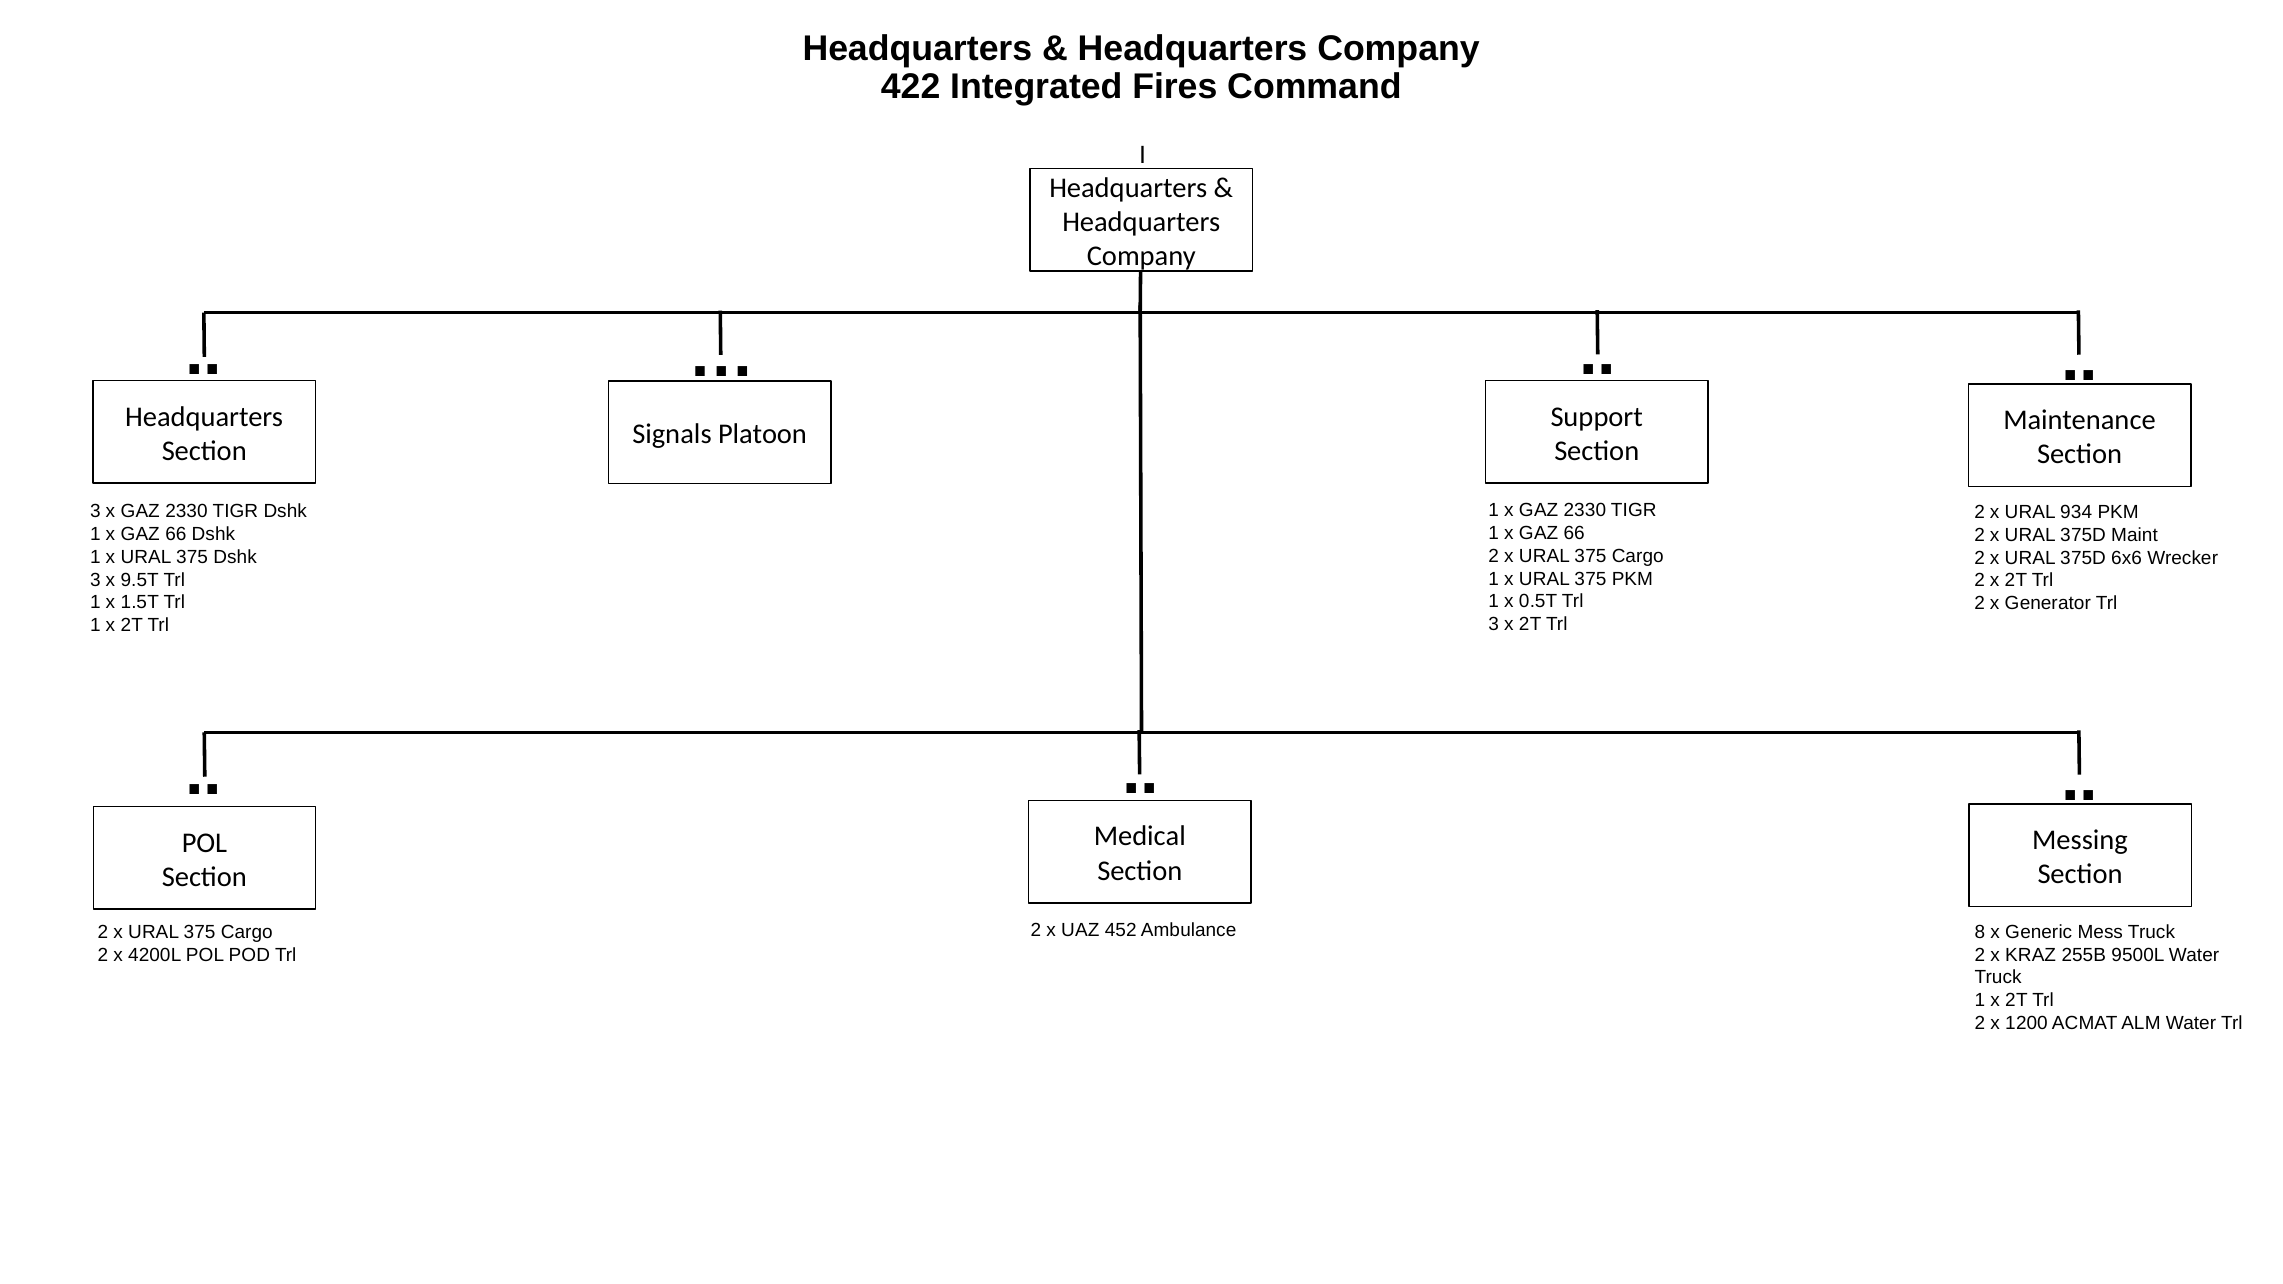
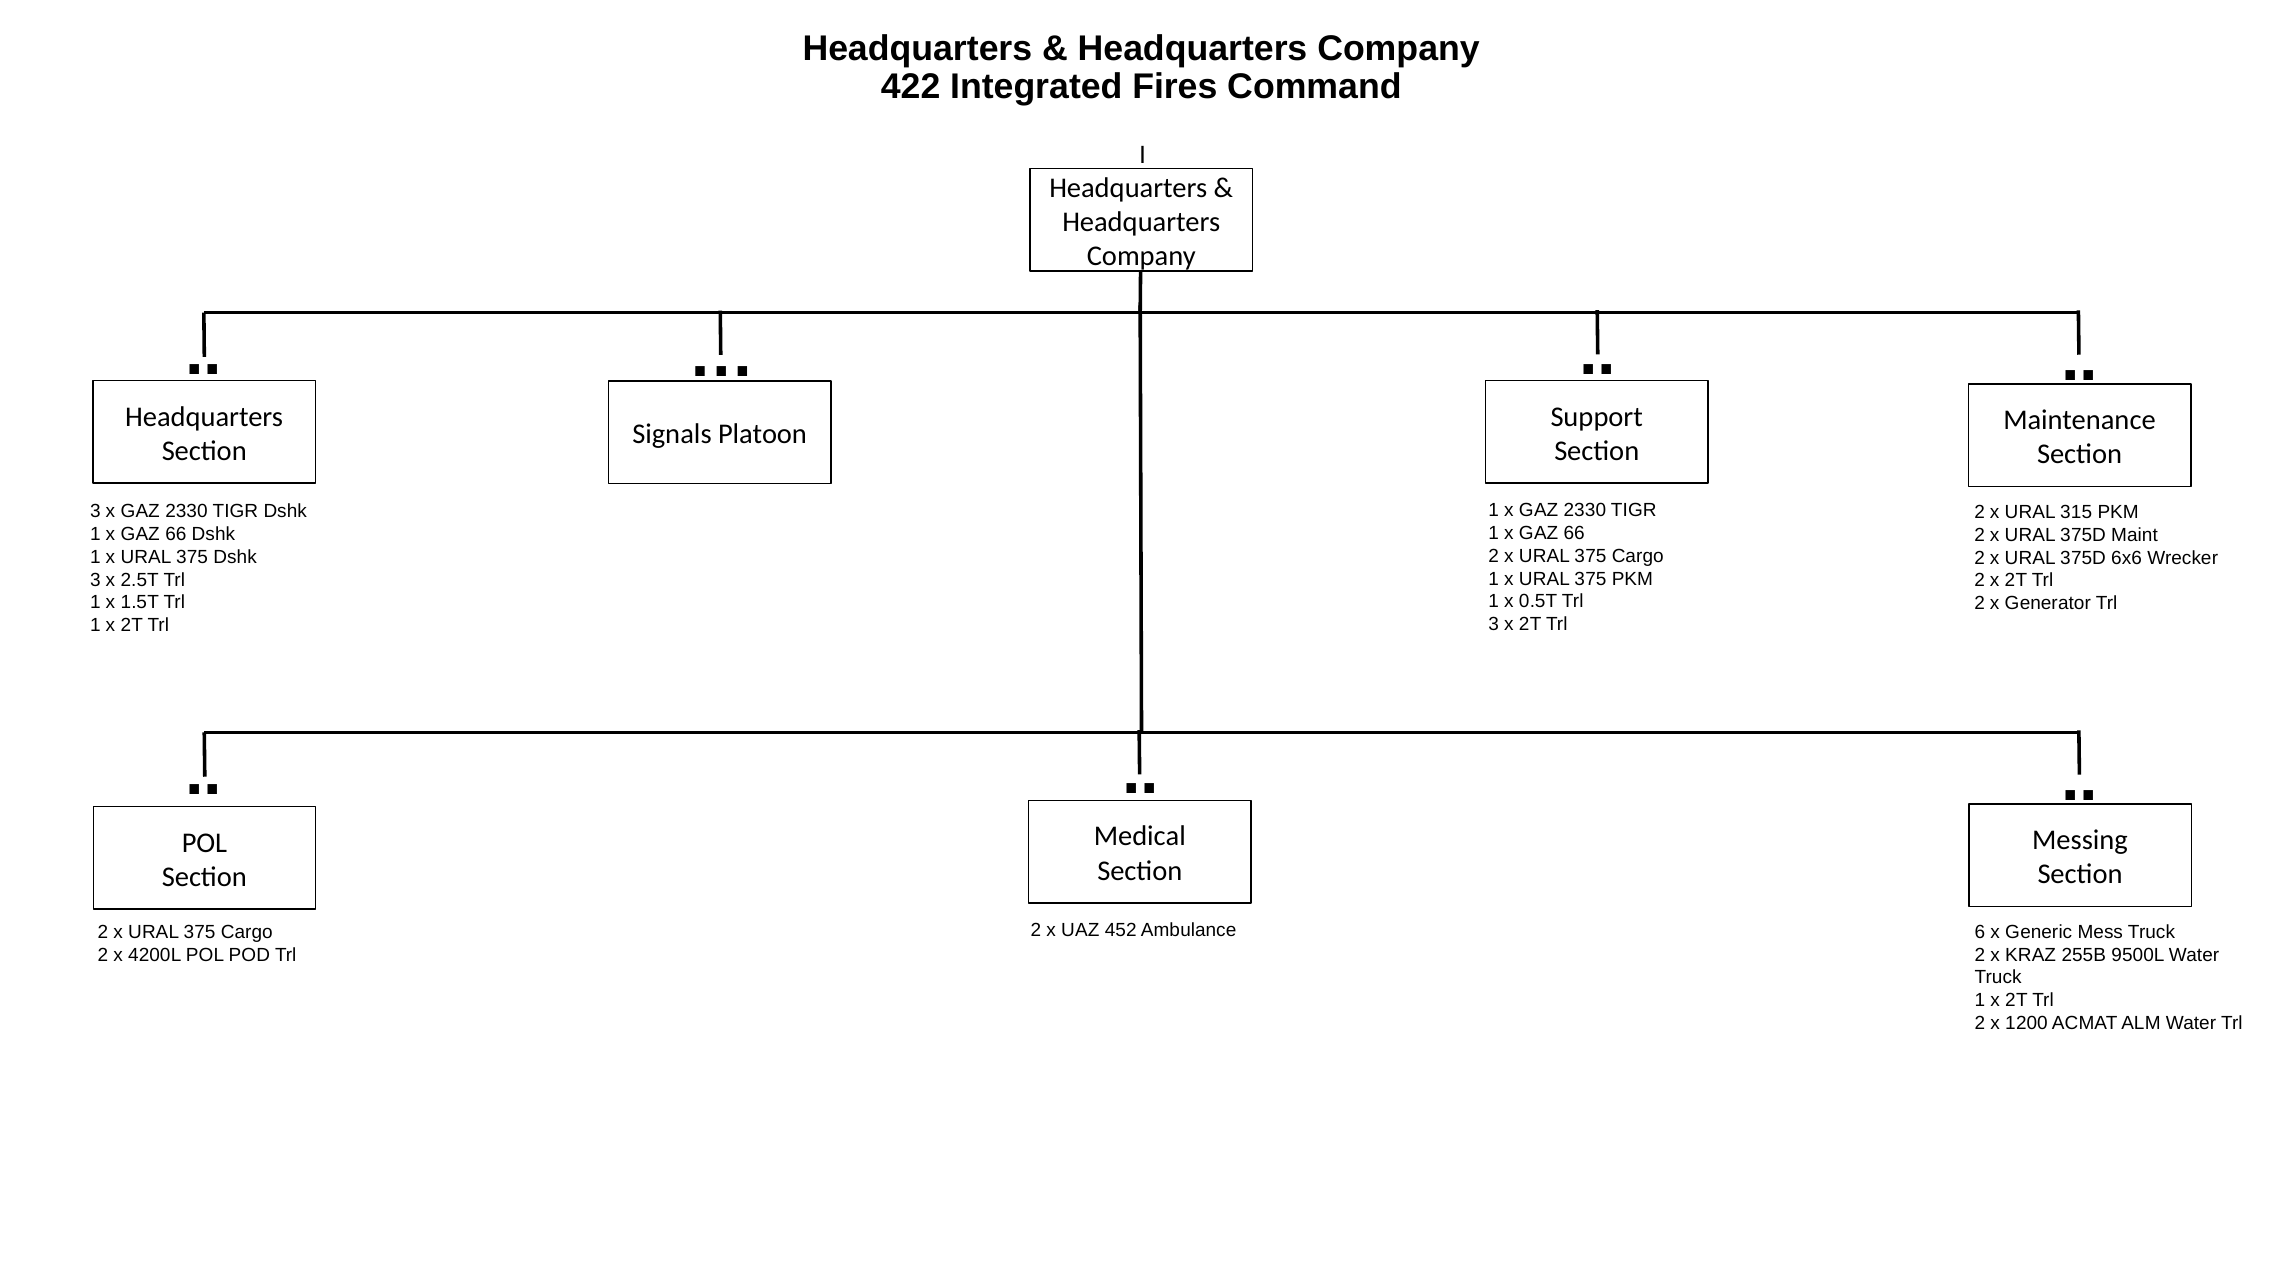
934: 934 -> 315 (2076, 512)
9.5T: 9.5T -> 2.5T (140, 580)
8: 8 -> 6 (1980, 932)
